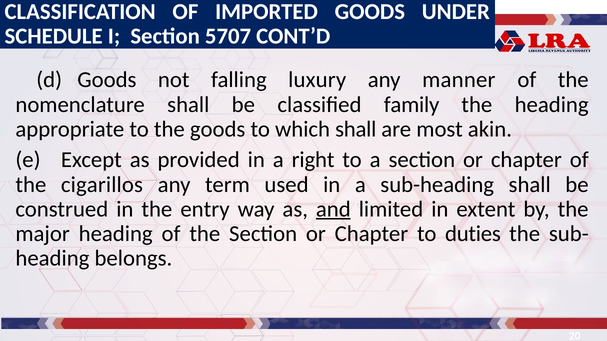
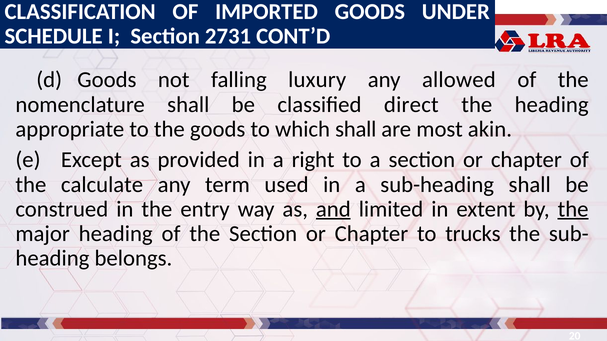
5707: 5707 -> 2731 (228, 36)
manner: manner -> allowed (459, 80)
family: family -> direct (411, 105)
cigarillos: cigarillos -> calculate (102, 185)
the underline: none -> present (573, 209)
duties: duties -> trucks (473, 234)
